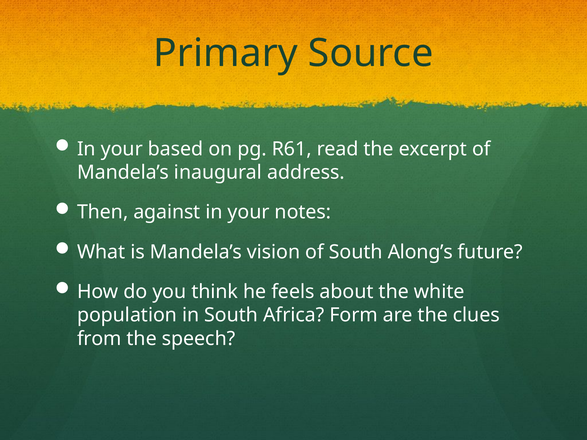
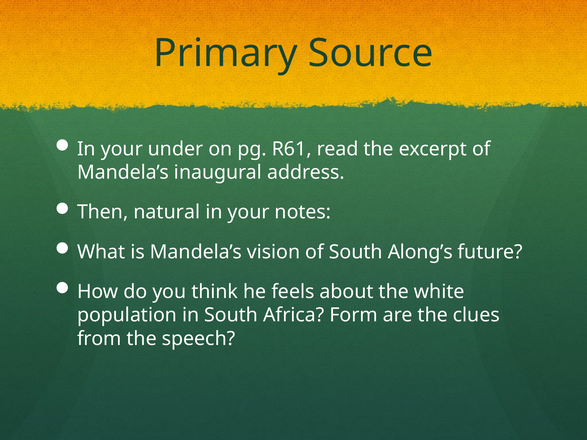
based: based -> under (176, 149)
against: against -> natural (167, 212)
